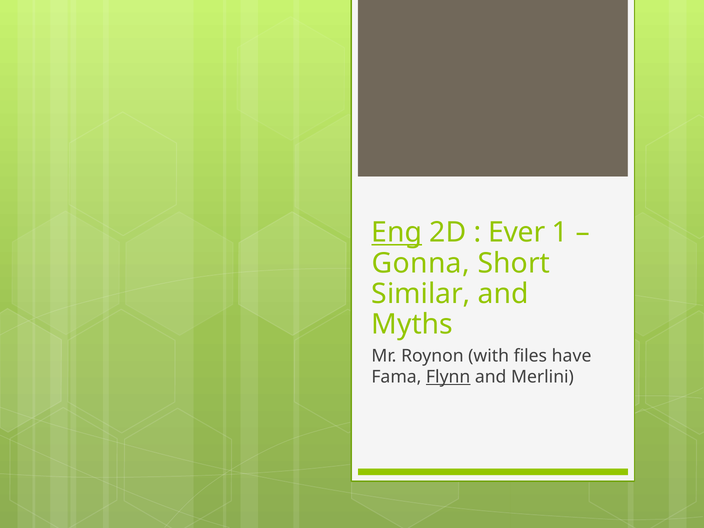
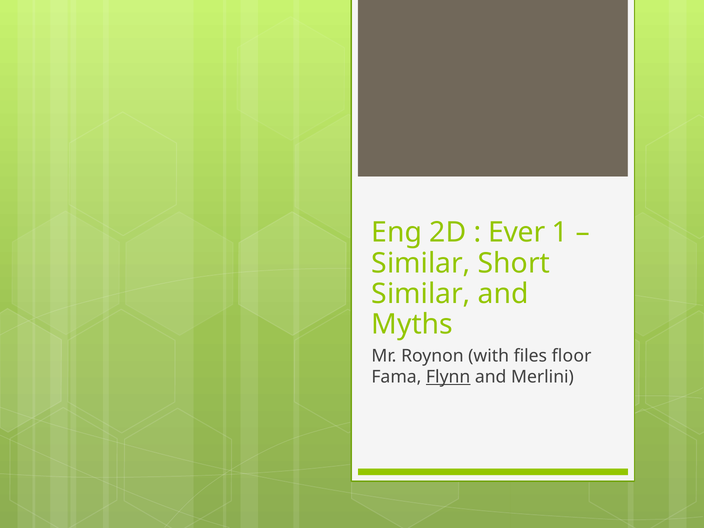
Eng underline: present -> none (397, 233)
Gonna: Gonna -> Similar (421, 263)
have: have -> floor (572, 356)
